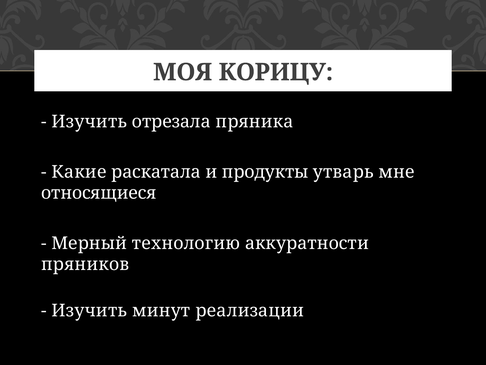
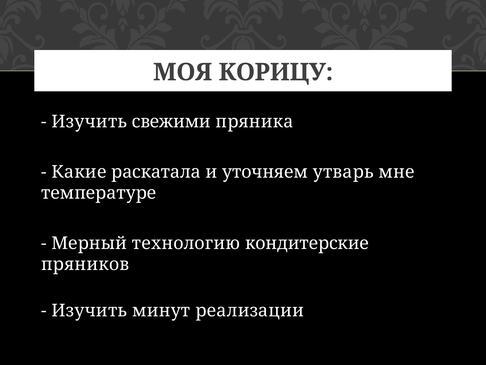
отрезала: отрезала -> свежими (171, 122)
продукты: продукты -> уточняем (265, 172)
относящиеся: относящиеся -> температуре (99, 193)
аккуратности: аккуратности -> кондитерские (307, 243)
